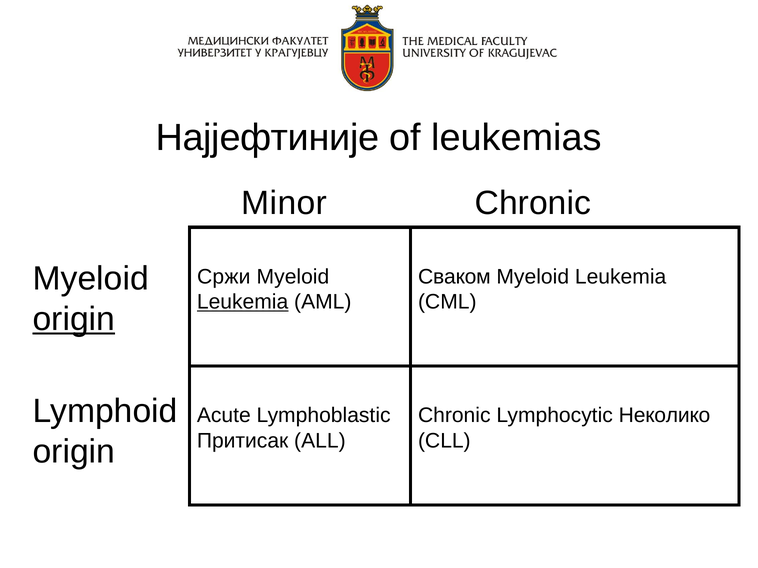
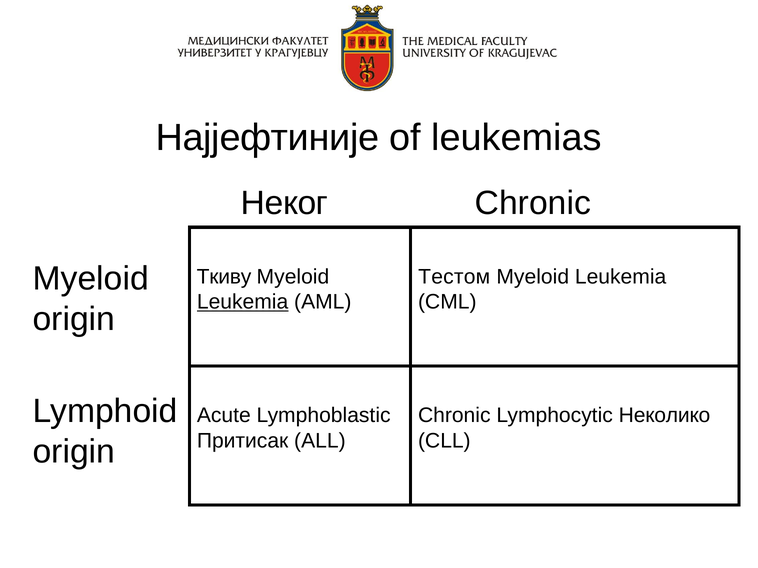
Minor: Minor -> Нeкoг (284, 203)
Сржи: Сржи -> Ткиву (224, 277)
Сваком: Сваком -> Тестом (454, 277)
origin underline: present -> none (74, 319)
